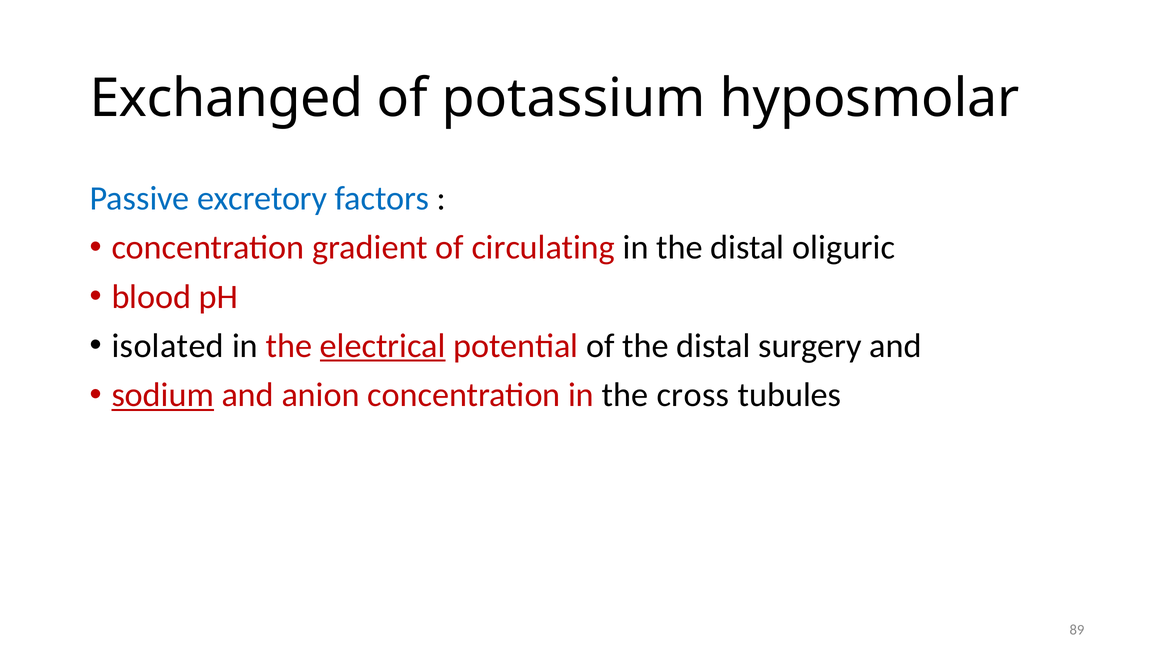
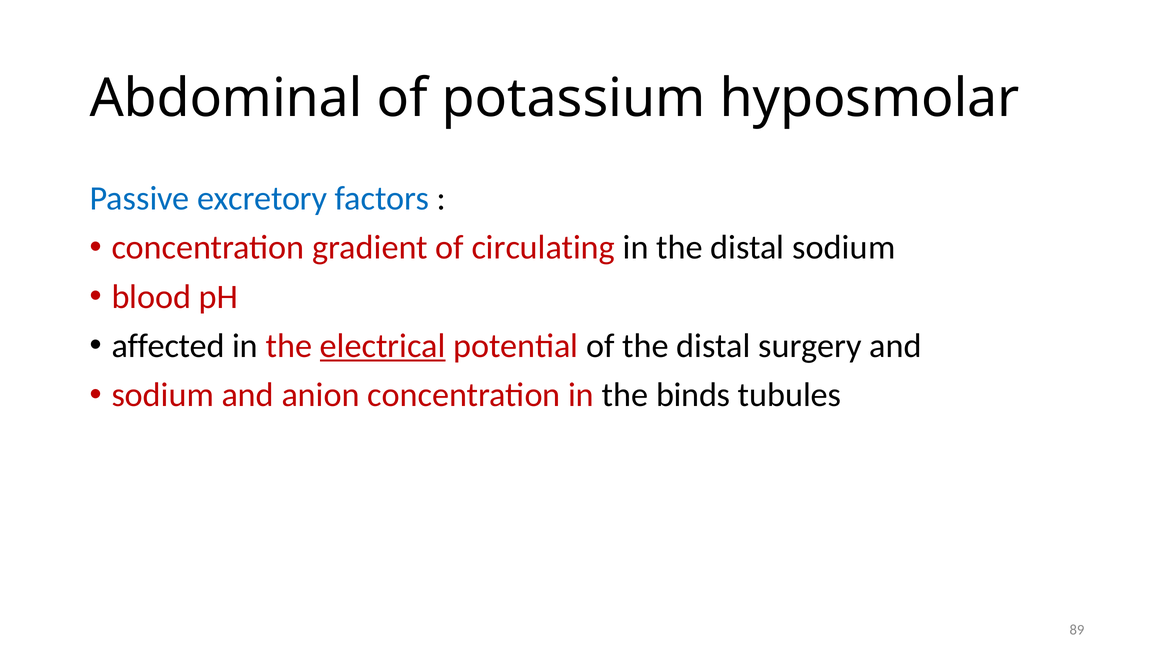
Exchanged: Exchanged -> Abdominal (226, 99)
distal oliguric: oliguric -> sodium (844, 248)
isolated: isolated -> affected (168, 346)
sodium underline: present -> none (163, 395)
cross: cross -> binds (693, 395)
